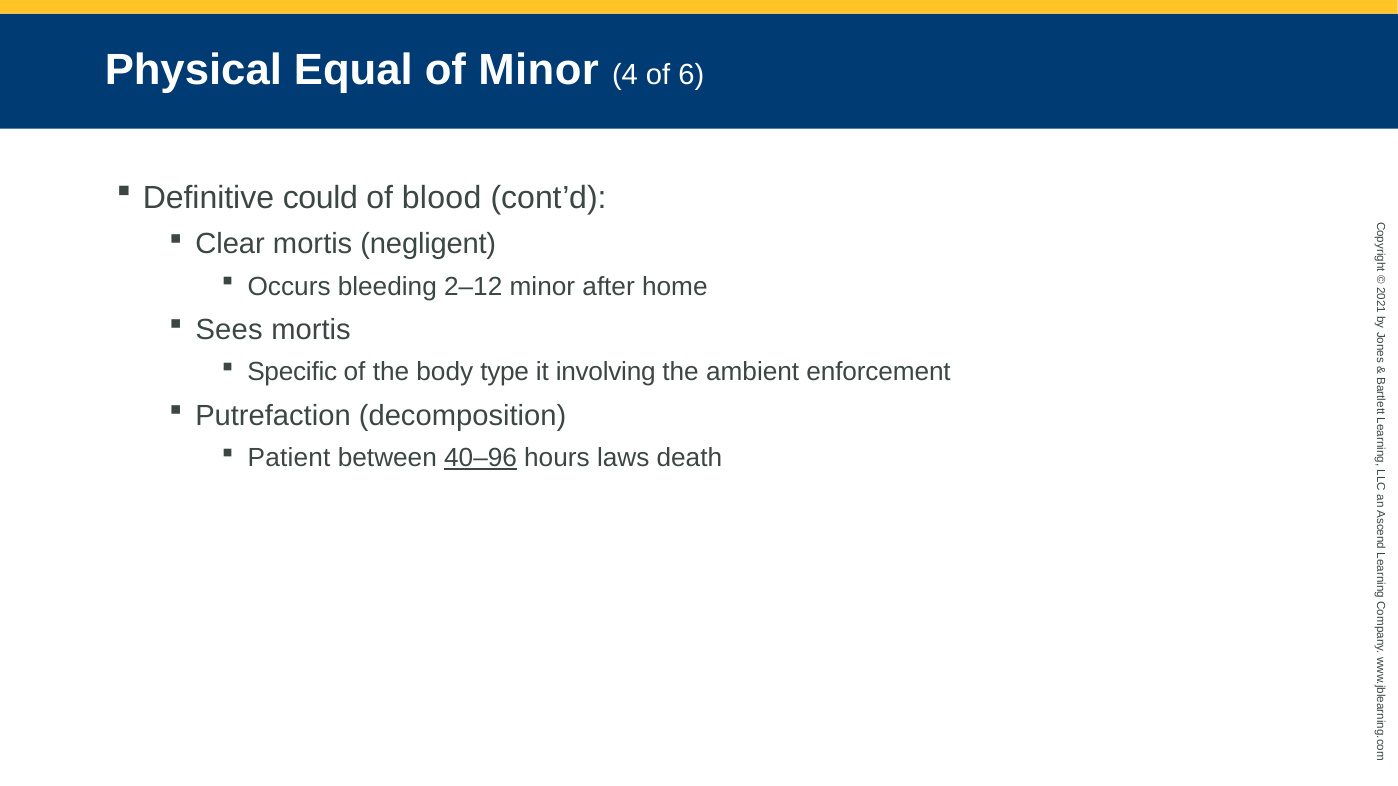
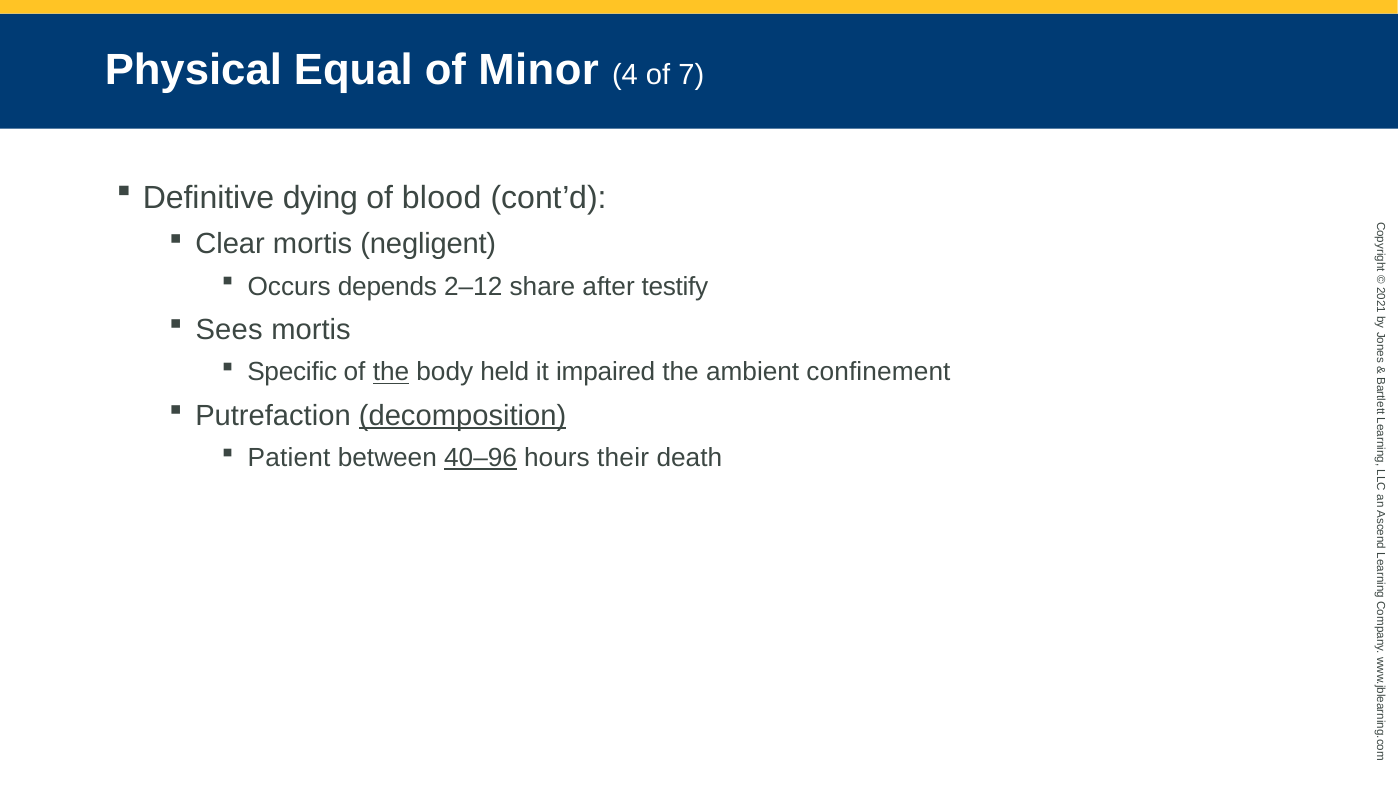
6: 6 -> 7 (691, 75)
could: could -> dying (320, 198)
bleeding: bleeding -> depends (387, 286)
2–12 minor: minor -> share (542, 286)
home: home -> testify (675, 286)
the underline: none -> present (391, 372)
type: type -> held (505, 372)
involving: involving -> impaired (606, 372)
enforcement: enforcement -> confinement (878, 372)
decomposition underline: none -> present (463, 416)
laws: laws -> their (623, 458)
